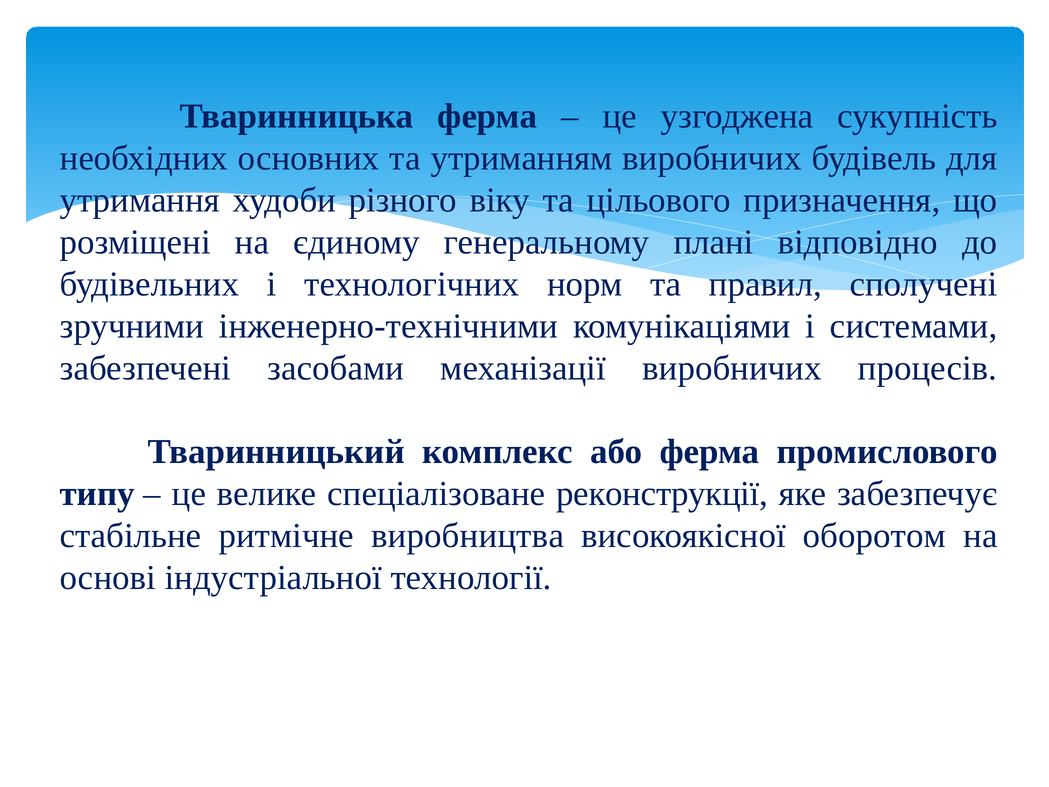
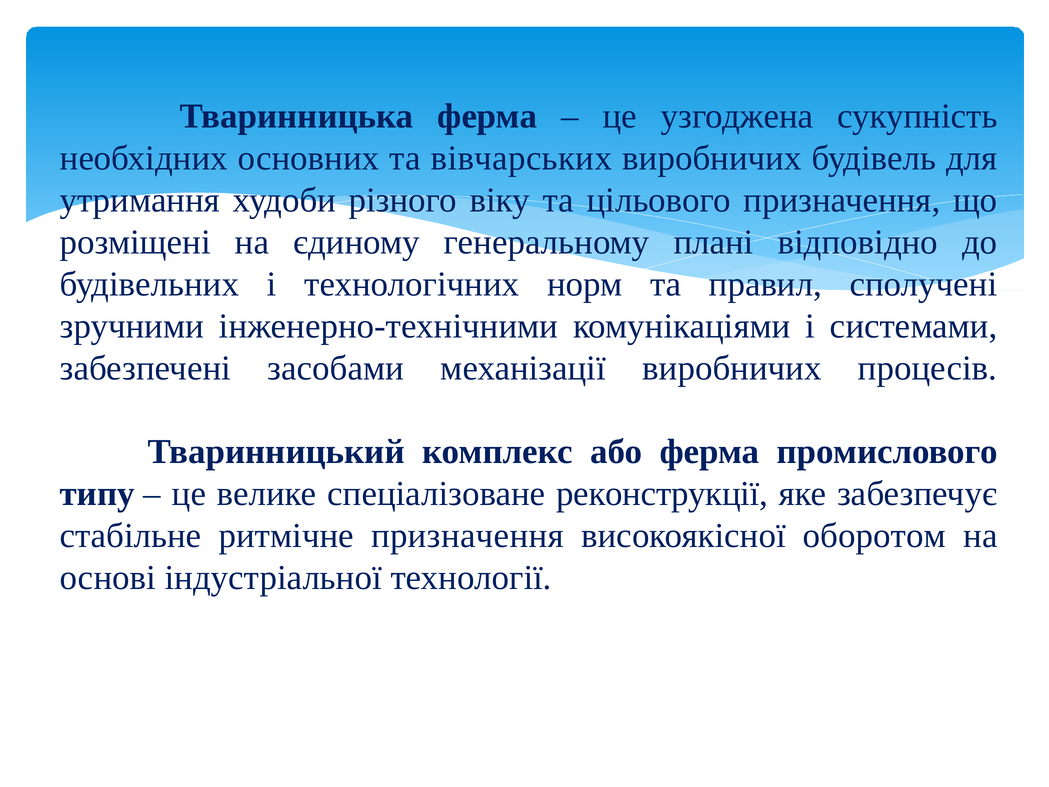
утриманням: утриманням -> вівчарських (521, 158)
ритмічне виробництва: виробництва -> призначення (467, 536)
